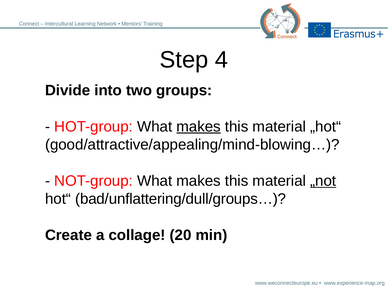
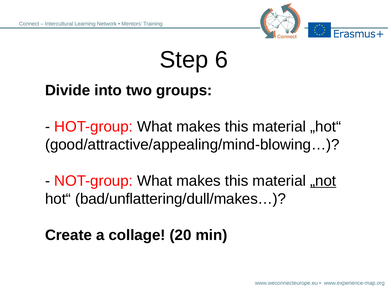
4: 4 -> 6 (222, 60)
makes underline: present -> none (199, 127)
bad/unflattering/dull/groups…: bad/unflattering/dull/groups… -> bad/unflattering/dull/makes… (181, 199)
